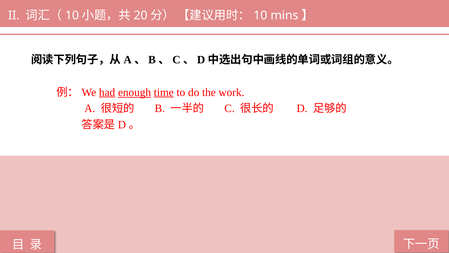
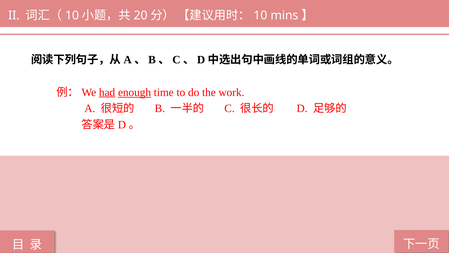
time underline: present -> none (164, 92)
